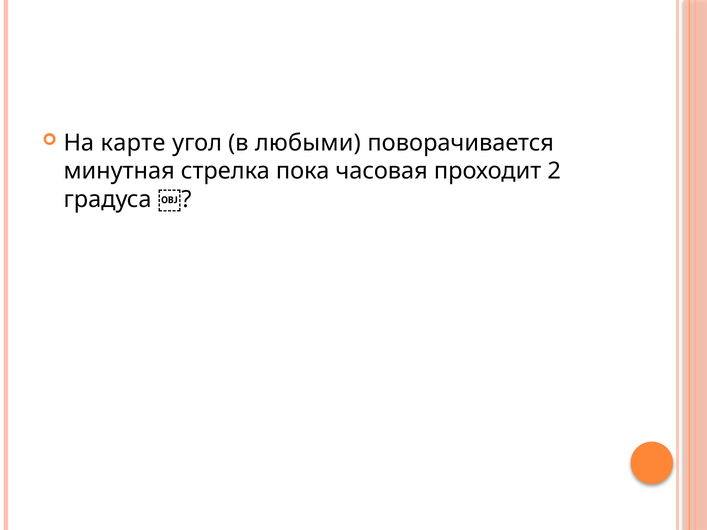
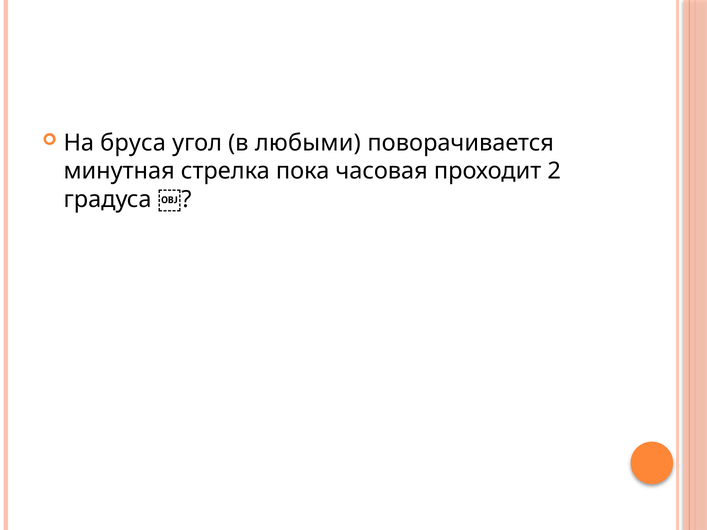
карте: карте -> бруса (133, 143)
